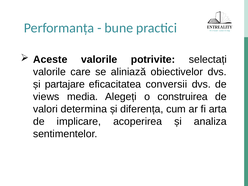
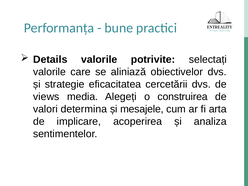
Aceste: Aceste -> Details (50, 59)
partajare: partajare -> strategie (65, 84)
conversii: conversii -> cercetării (166, 84)
diferența: diferența -> mesajele (142, 109)
